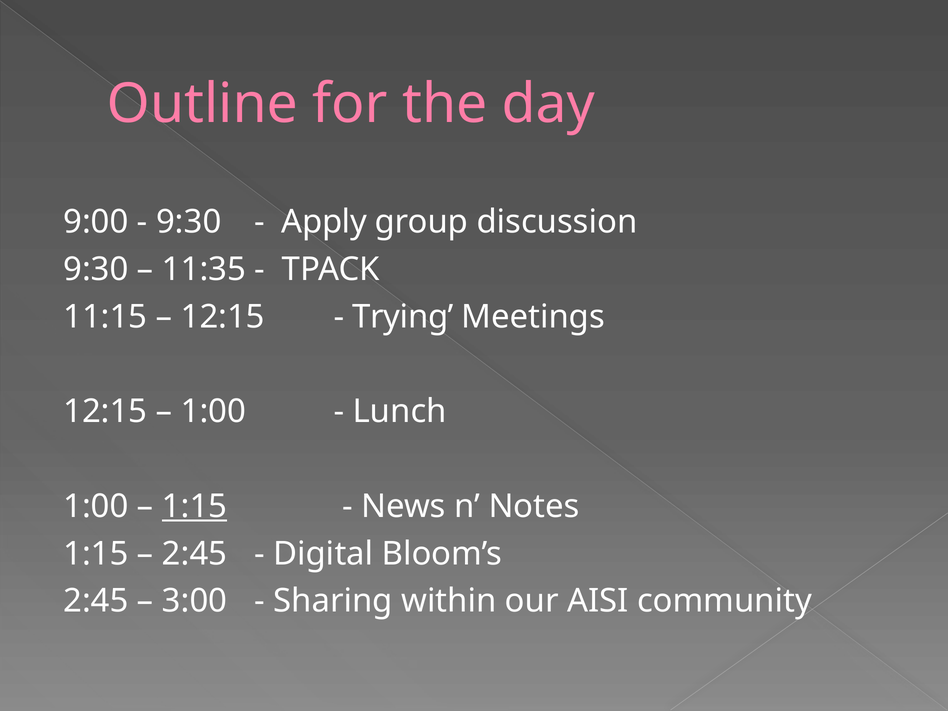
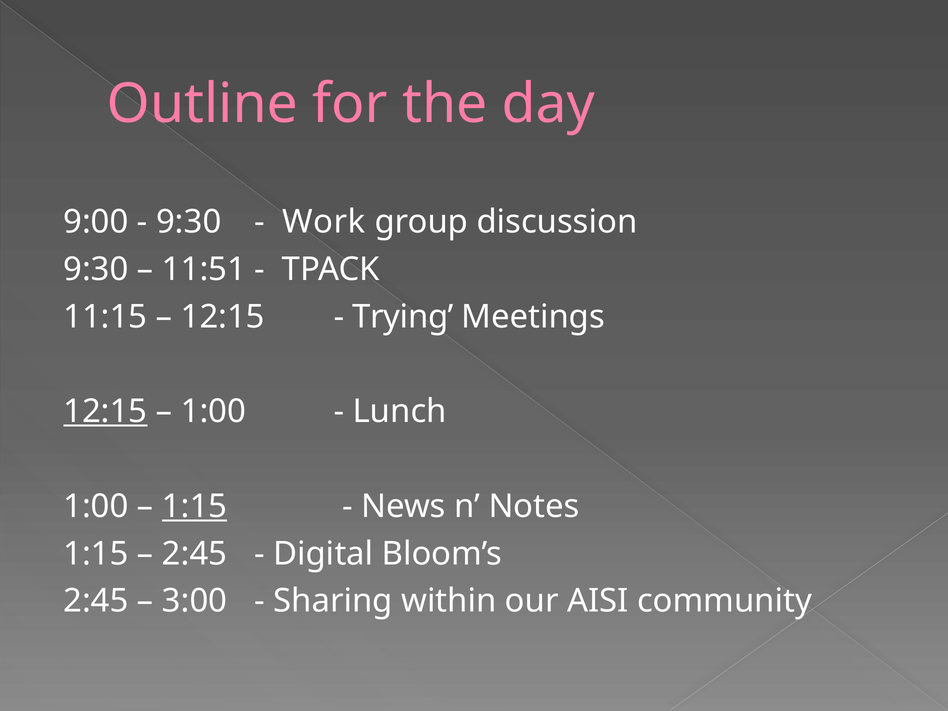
Apply: Apply -> Work (324, 222)
11:35: 11:35 -> 11:51 (204, 269)
12:15 underline: none -> present (105, 412)
